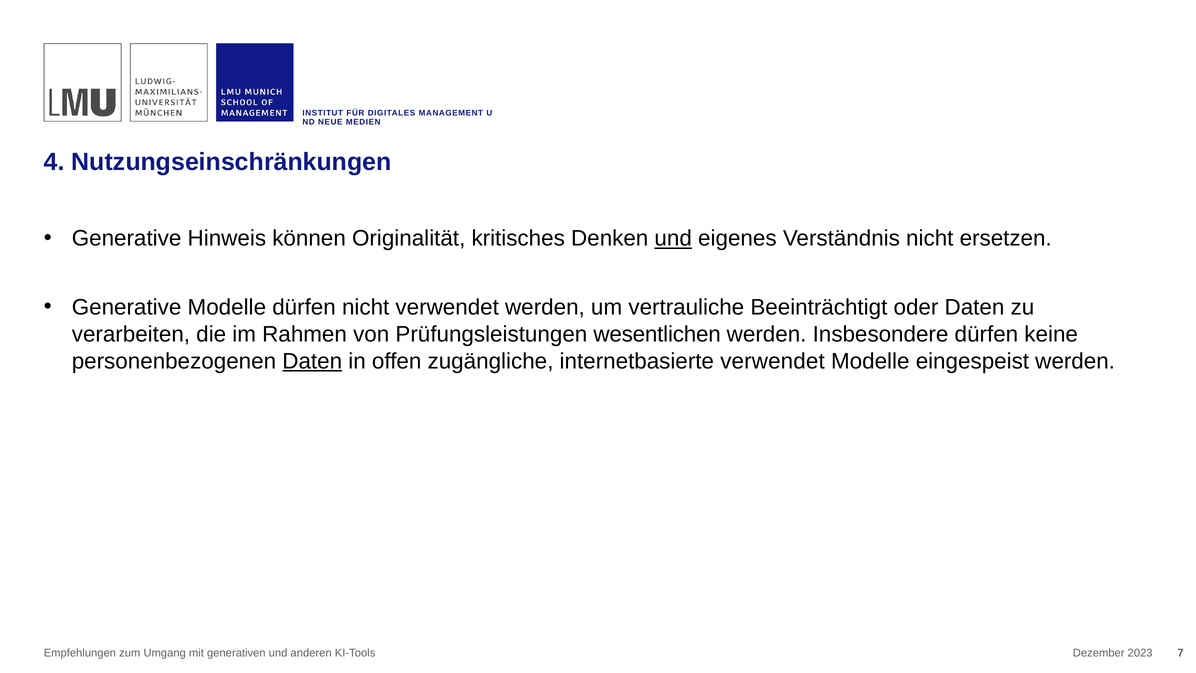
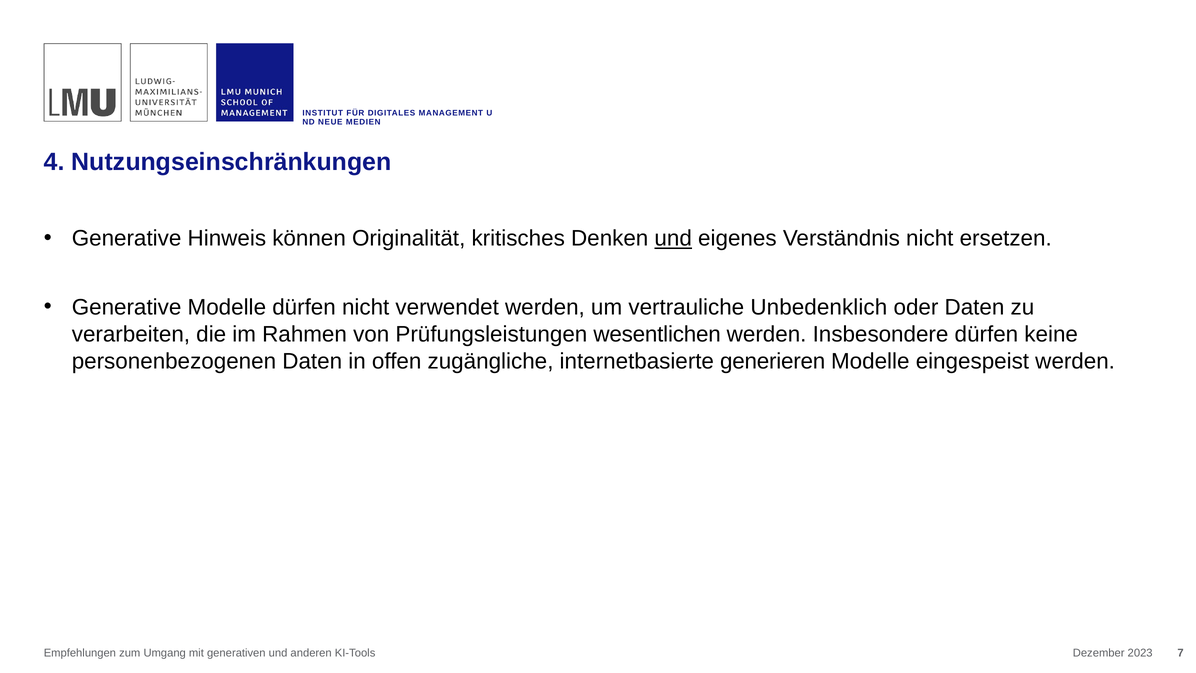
Beeinträchtigt: Beeinträchtigt -> Unbedenklich (819, 307)
Daten underline: present -> none (312, 361)
internetbasierte verwendet: verwendet -> generieren (773, 361)
